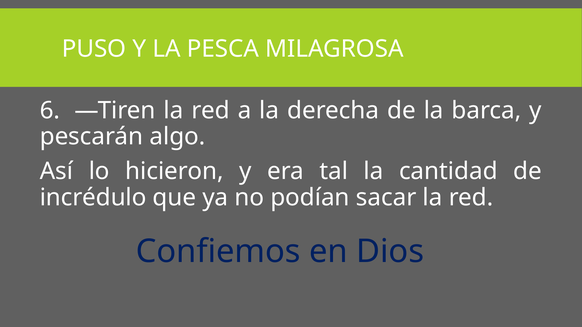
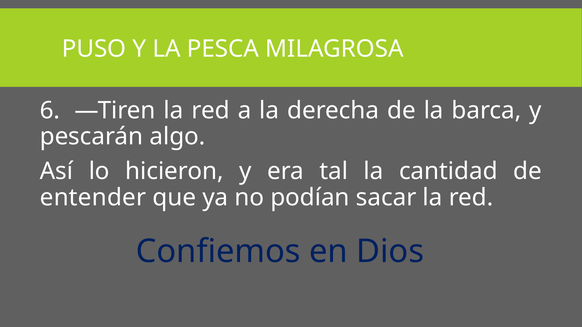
incrédulo: incrédulo -> entender (93, 198)
